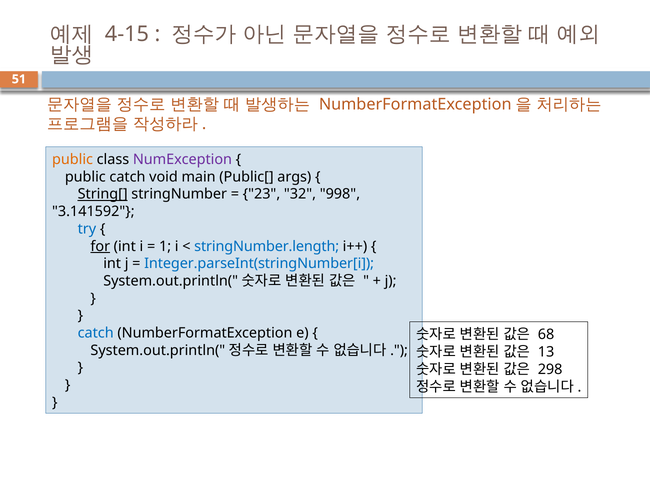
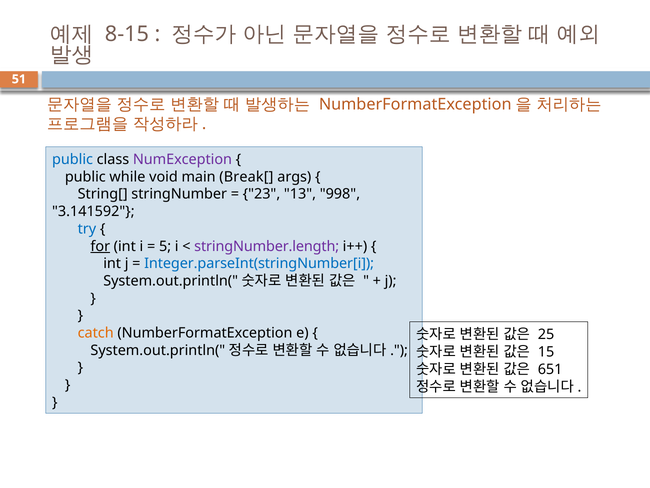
4-15: 4-15 -> 8-15 (127, 34)
public colour: orange -> blue (73, 159)
public catch: catch -> while (127, 177)
Public[: Public[ -> Break[ (246, 177)
String[ underline: present -> none (103, 194)
32: 32 -> 13 (300, 194)
1: 1 -> 5 (165, 246)
stringNumber.length colour: blue -> purple (267, 246)
catch colour: blue -> orange (96, 333)
68: 68 -> 25 (546, 334)
13: 13 -> 15 (546, 352)
298: 298 -> 651 (550, 369)
